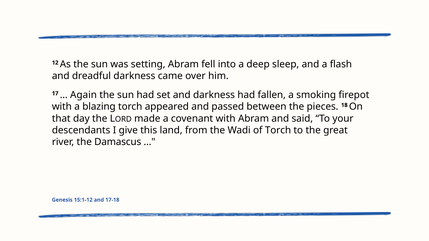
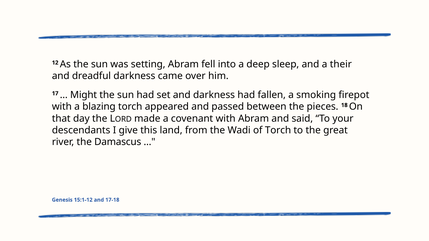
flash: flash -> their (341, 64)
Again: Again -> Might (84, 95)
